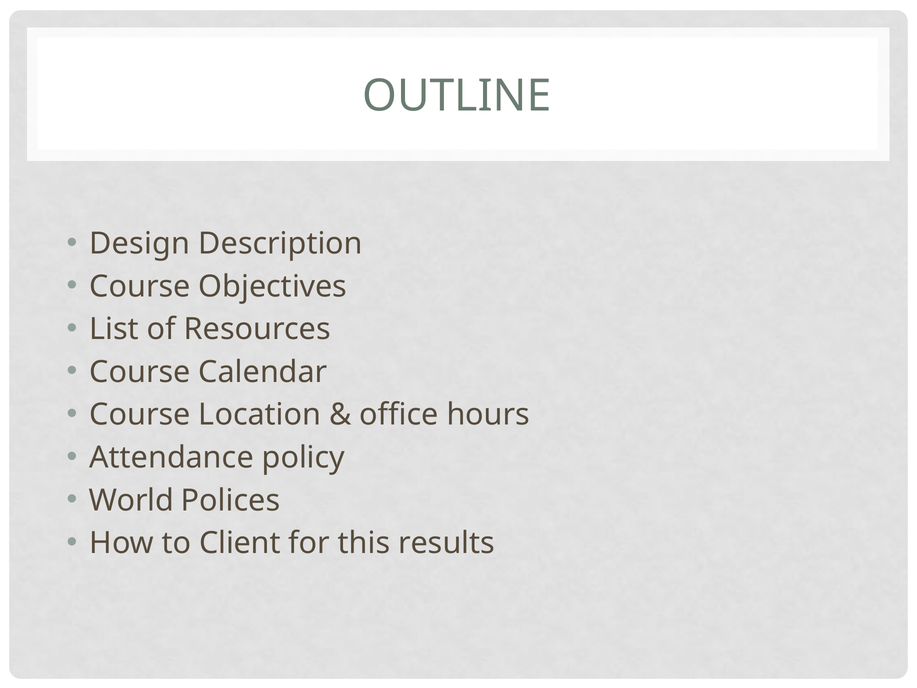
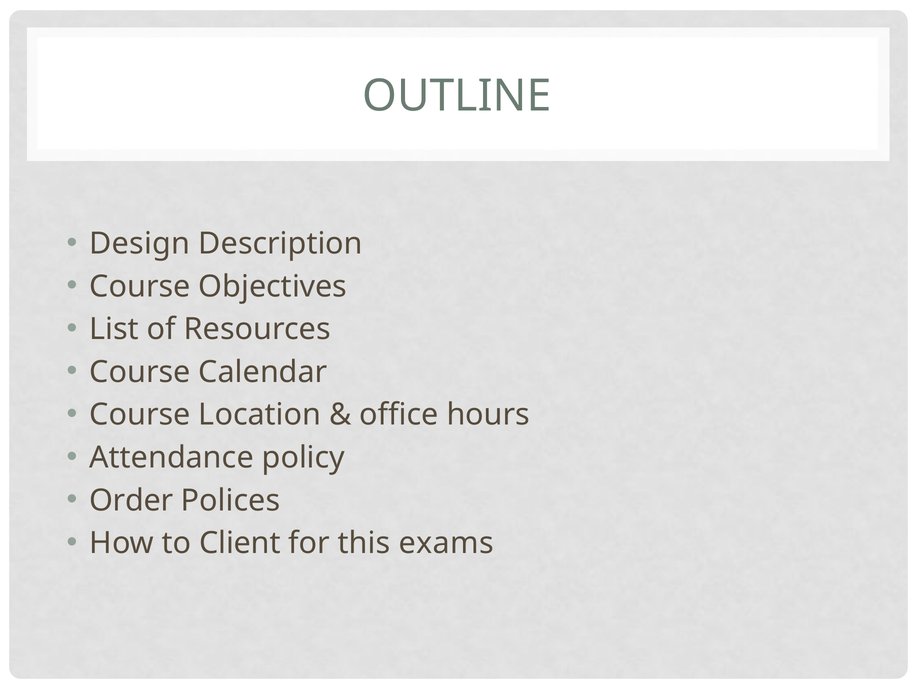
World: World -> Order (131, 500)
results: results -> exams (446, 543)
